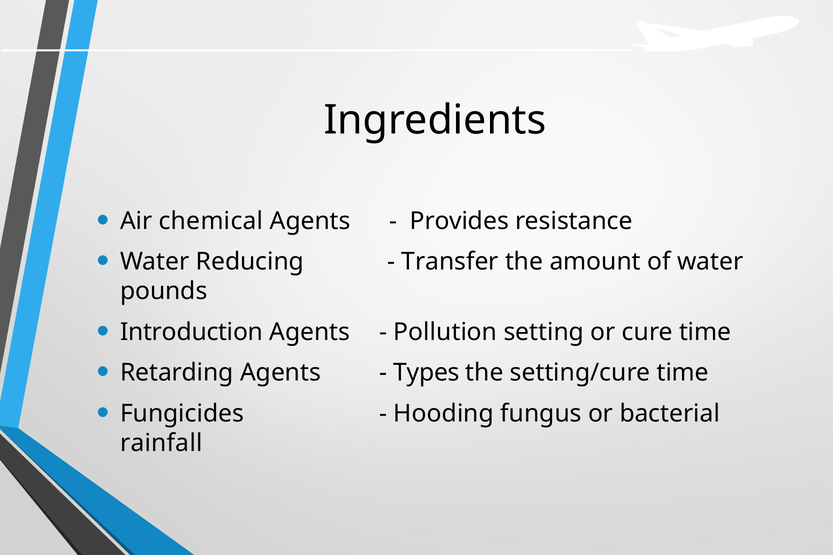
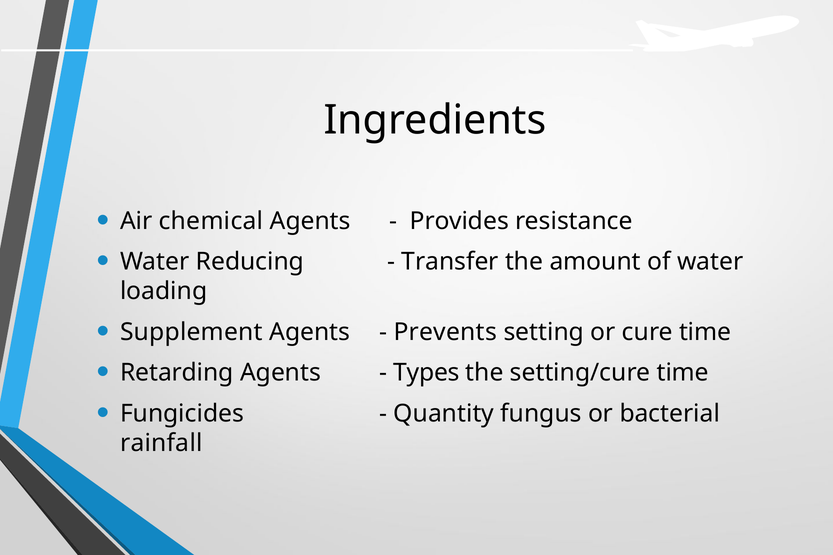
pounds: pounds -> loading (164, 292)
Introduction: Introduction -> Supplement (191, 332)
Pollution: Pollution -> Prevents (445, 332)
Hooding: Hooding -> Quantity (444, 414)
